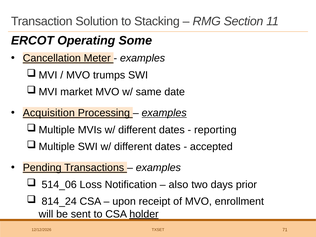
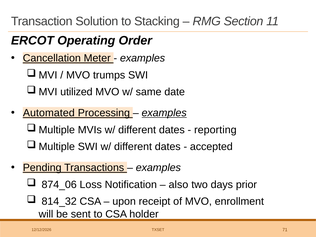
Some: Some -> Order (135, 40)
market: market -> utilized (76, 92)
Acquisition: Acquisition -> Automated (49, 113)
514_06: 514_06 -> 874_06 (59, 185)
814_24: 814_24 -> 814_32 (59, 201)
holder underline: present -> none (144, 214)
